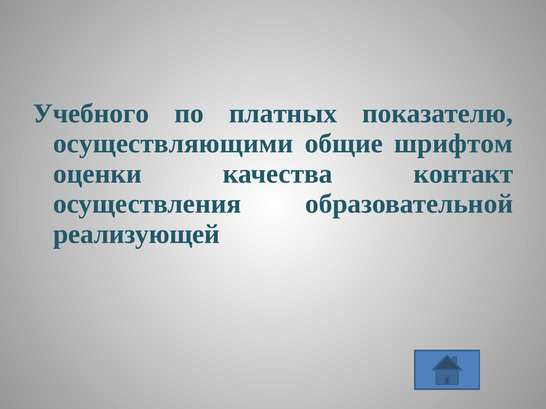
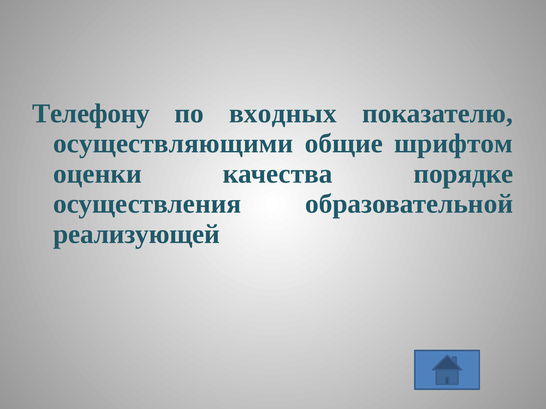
Учебного: Учебного -> Телефону (91, 114)
платных: платных -> входных (283, 114)
контакт: контакт -> порядке (463, 174)
